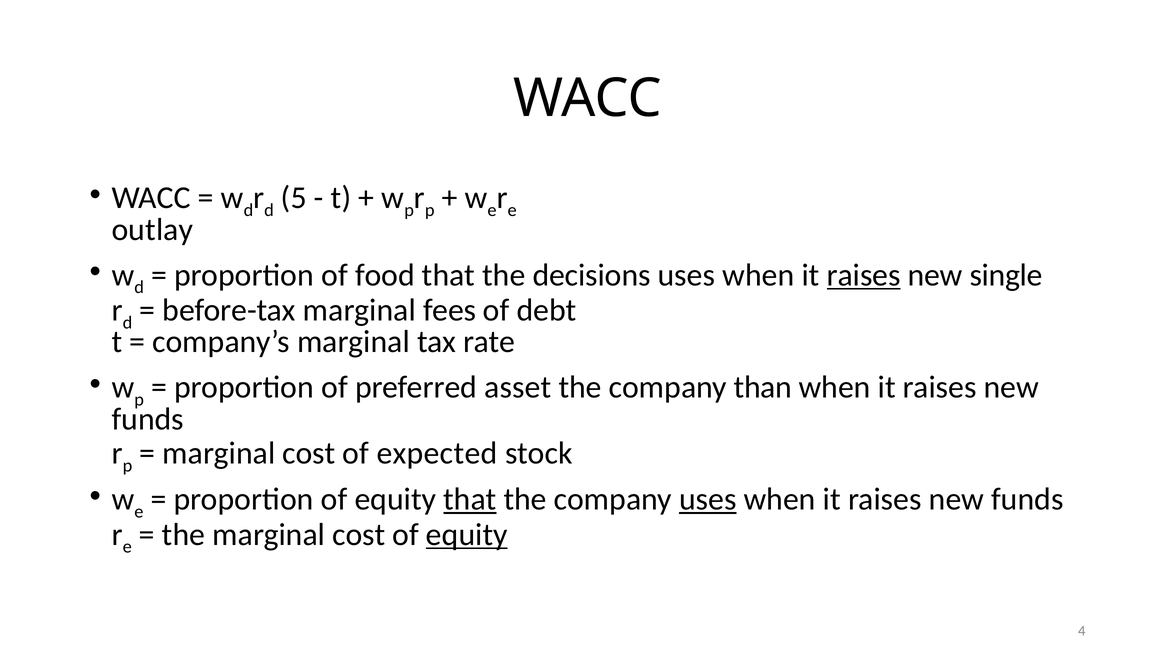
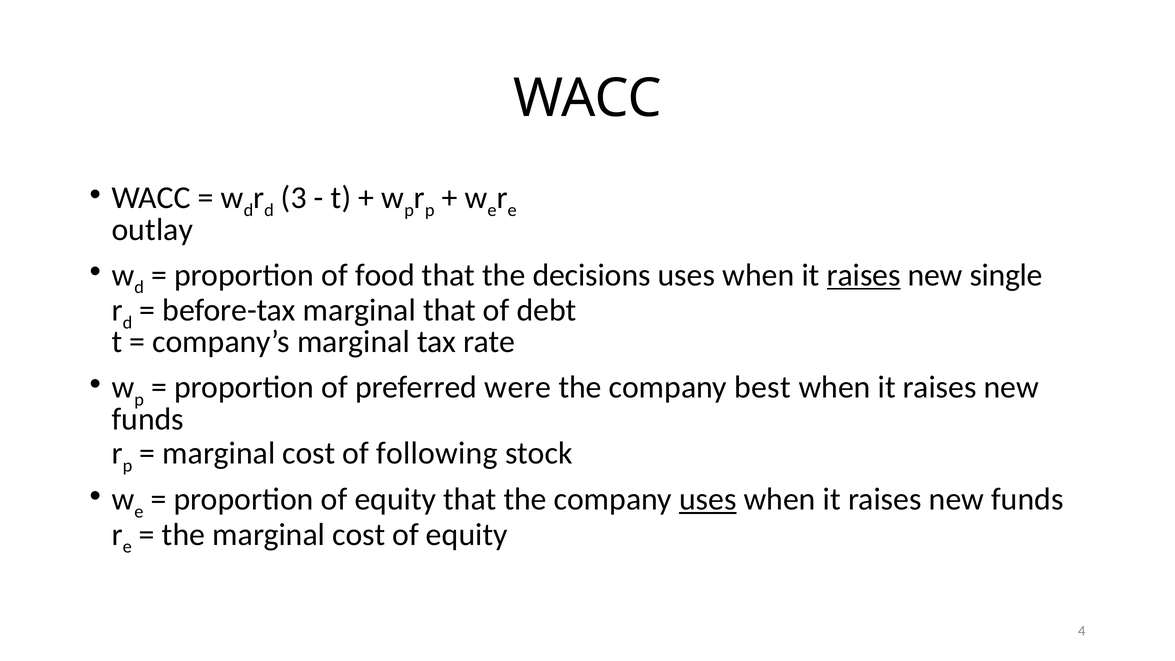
5: 5 -> 3 (294, 198)
marginal fees: fees -> that (449, 310)
asset: asset -> were (518, 387)
than: than -> best (763, 387)
expected: expected -> following (437, 453)
that underline: present -> none (470, 499)
equity underline: present -> none (467, 535)
